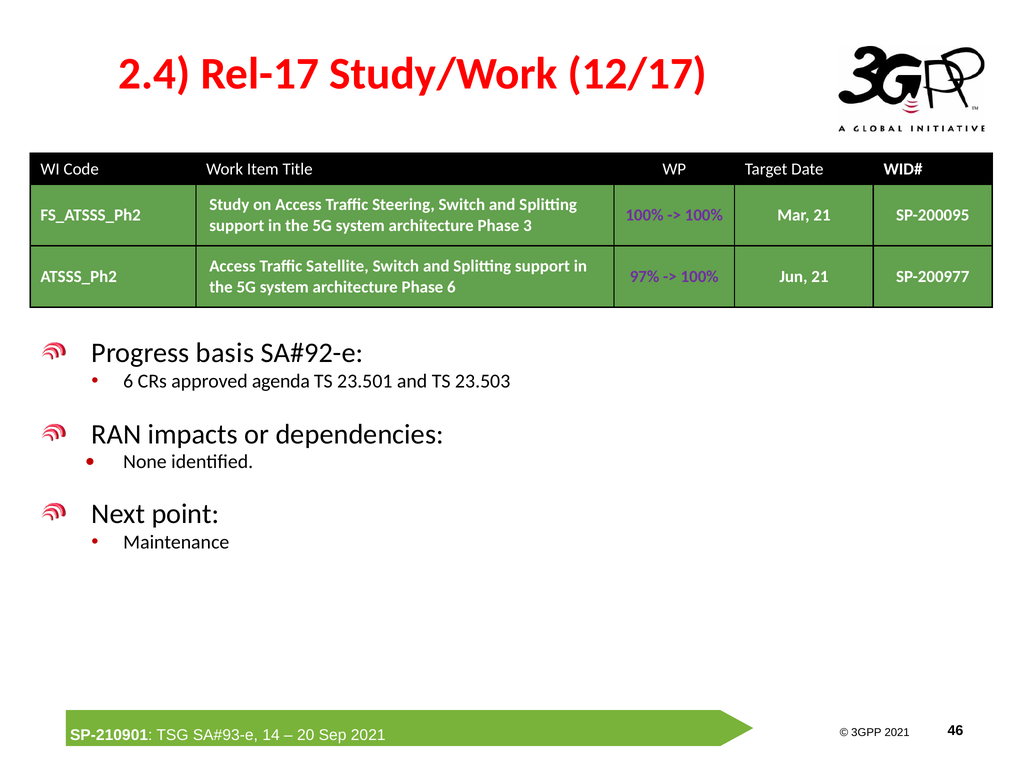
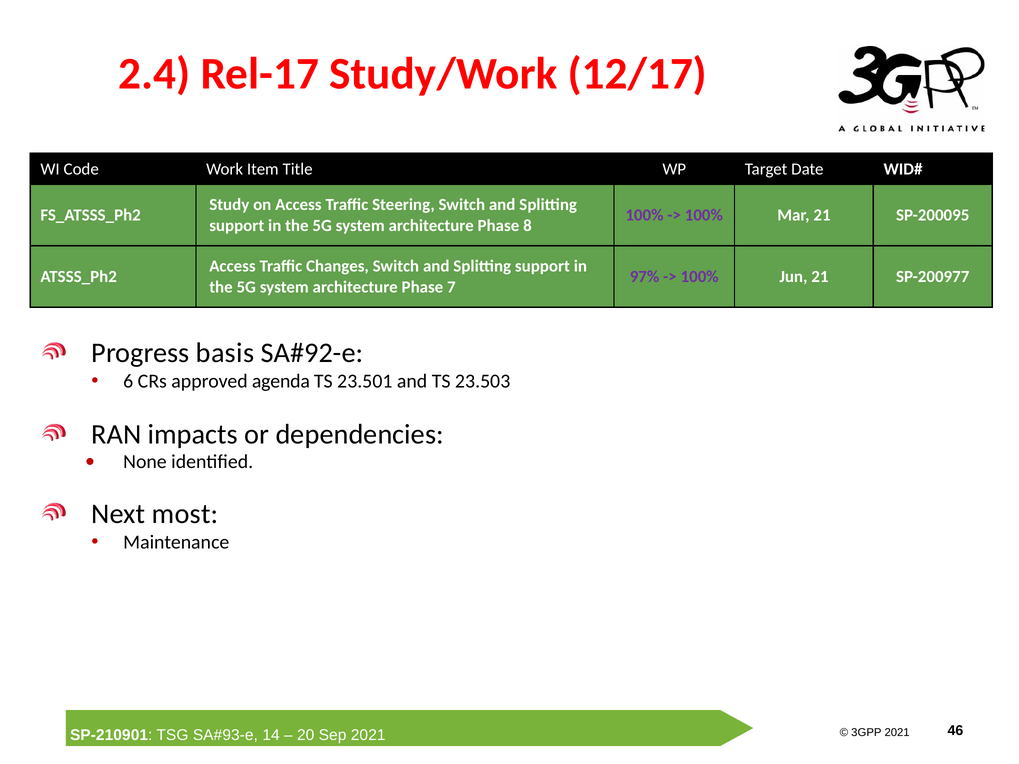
3: 3 -> 8 (527, 226)
Satellite: Satellite -> Changes (337, 266)
Phase 6: 6 -> 7 (451, 287)
point: point -> most (185, 514)
